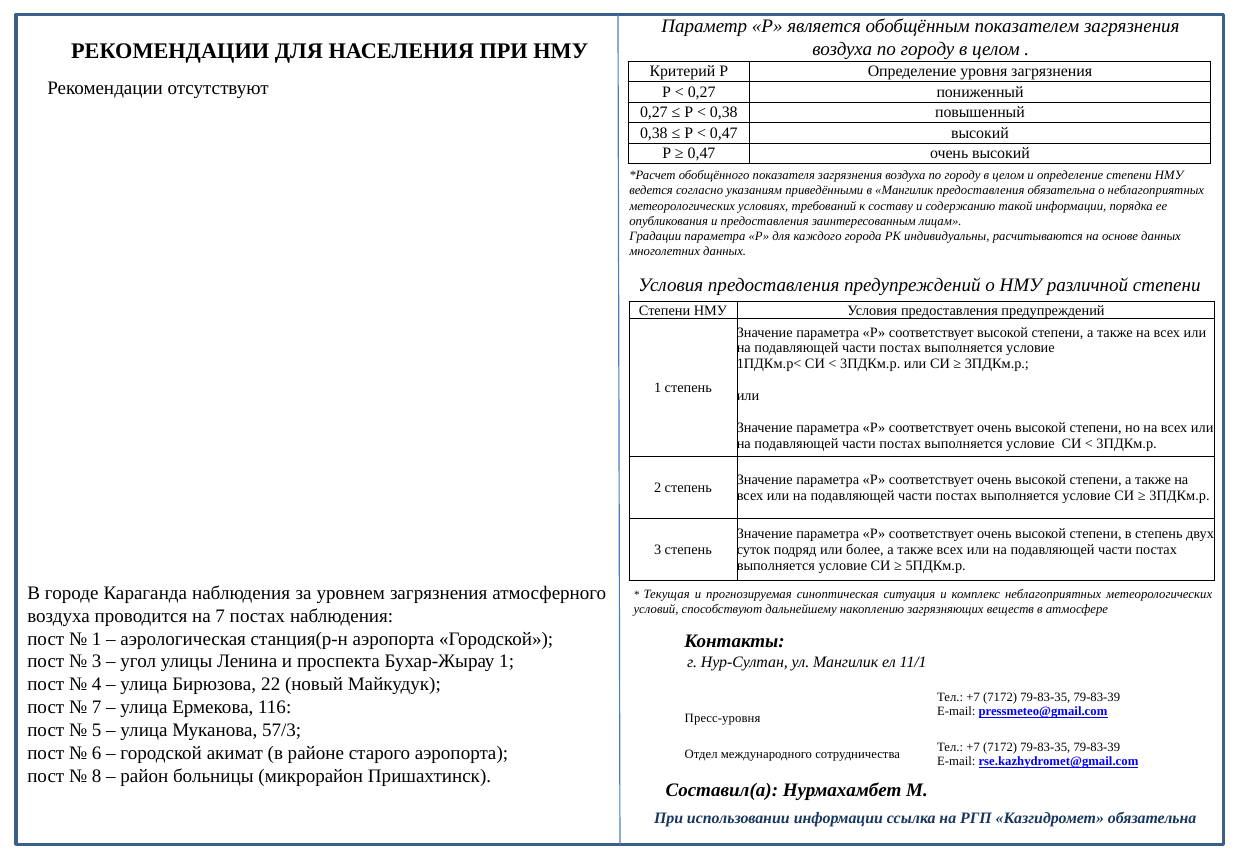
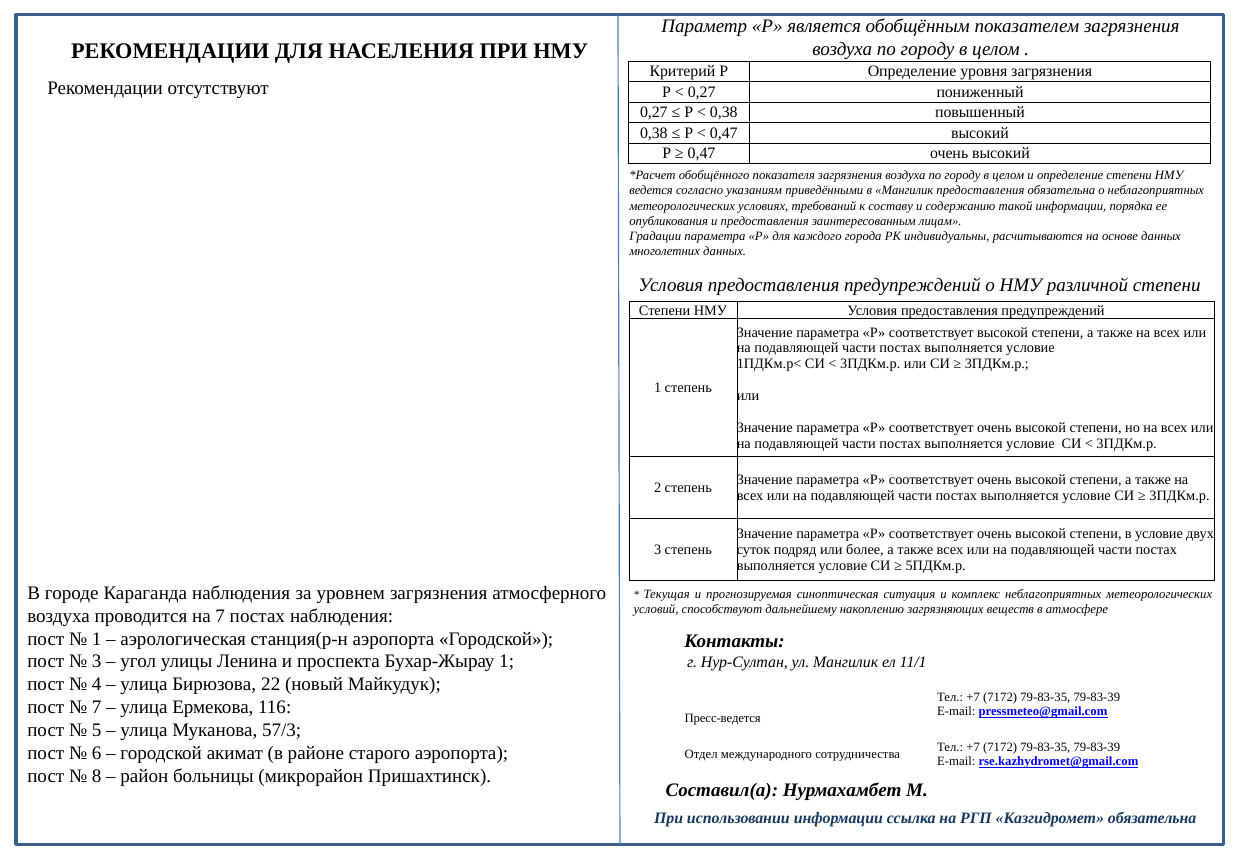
в степень: степень -> условие (1159, 534)
Пресс-уровня: Пресс-уровня -> Пресс-ведется (723, 718)
